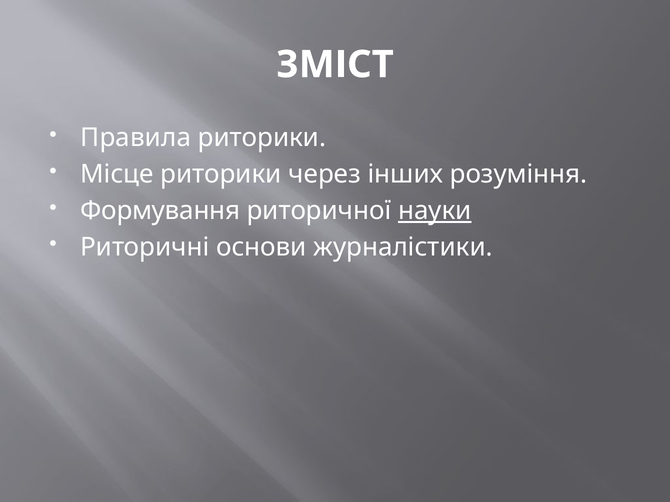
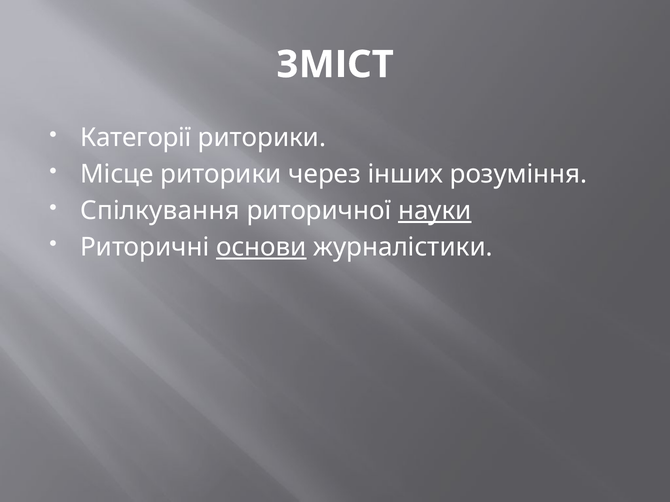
Правила: Правила -> Категорії (136, 138)
Формування: Формування -> Спілкування (160, 211)
основи underline: none -> present (261, 248)
